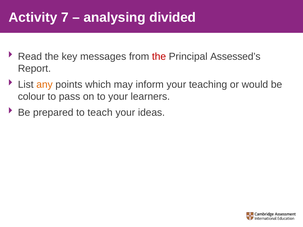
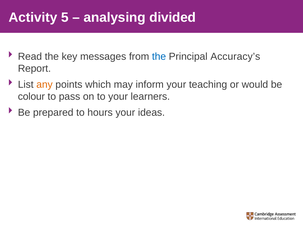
7: 7 -> 5 (65, 17)
the colour: red -> blue (159, 57)
Assessed’s: Assessed’s -> Accuracy’s (235, 57)
teach: teach -> hours (100, 113)
